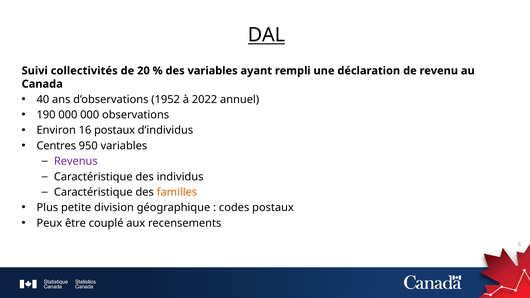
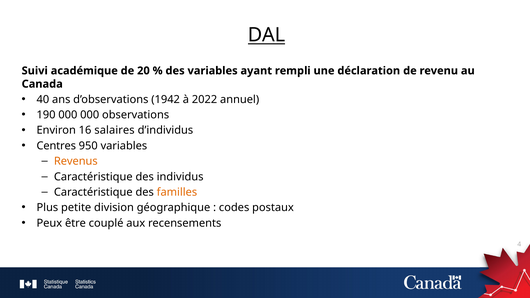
collectivités: collectivités -> académique (84, 71)
1952: 1952 -> 1942 (166, 99)
16 postaux: postaux -> salaires (114, 130)
Revenus colour: purple -> orange (76, 161)
